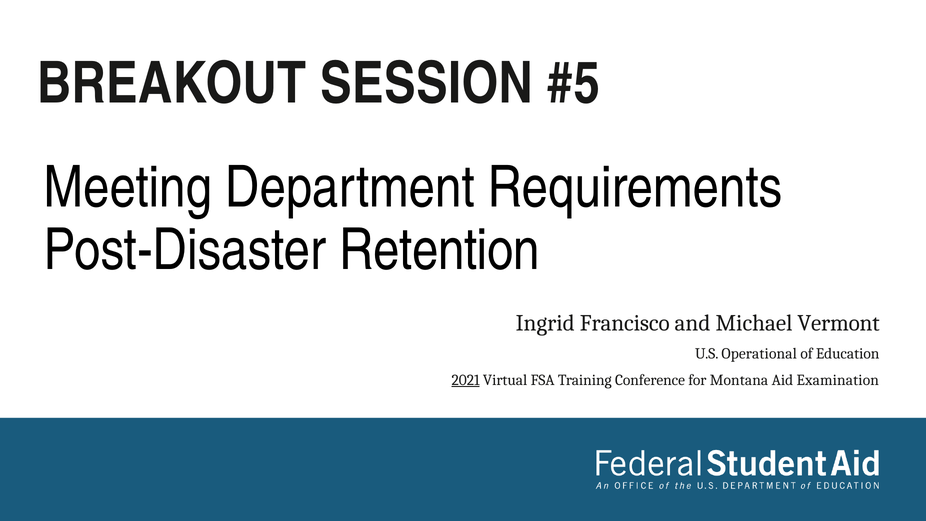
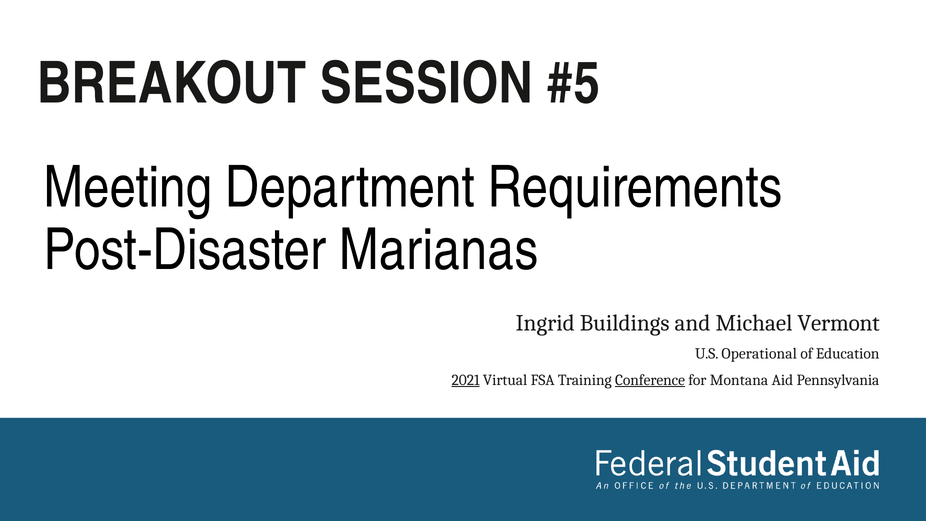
Retention: Retention -> Marianas (439, 250)
Francisco: Francisco -> Buildings (625, 323)
Conference underline: none -> present (650, 380)
Examination: Examination -> Pennsylvania (838, 380)
